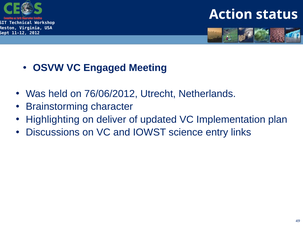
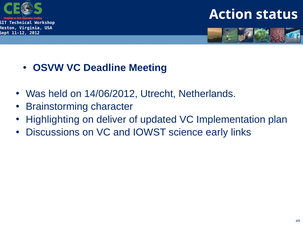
Engaged: Engaged -> Deadline (105, 68)
76/06/2012: 76/06/2012 -> 14/06/2012 (111, 94)
entry: entry -> early (217, 133)
